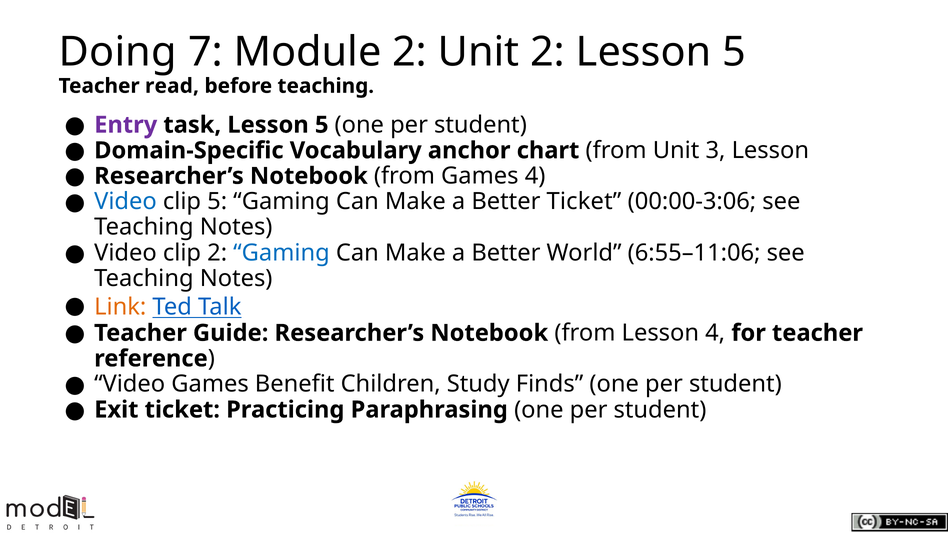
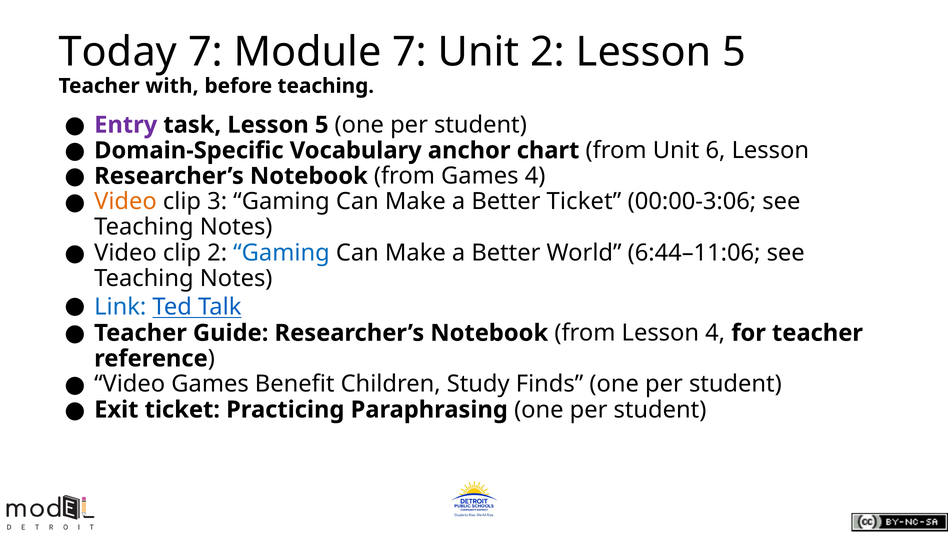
Doing: Doing -> Today (118, 52)
Module 2: 2 -> 7 (410, 52)
read: read -> with (172, 86)
3: 3 -> 6 (716, 151)
Video colour: blue -> orange (125, 202)
clip 5: 5 -> 3 (217, 202)
6:55–11:06: 6:55–11:06 -> 6:44–11:06 (694, 253)
Link colour: orange -> blue (120, 307)
